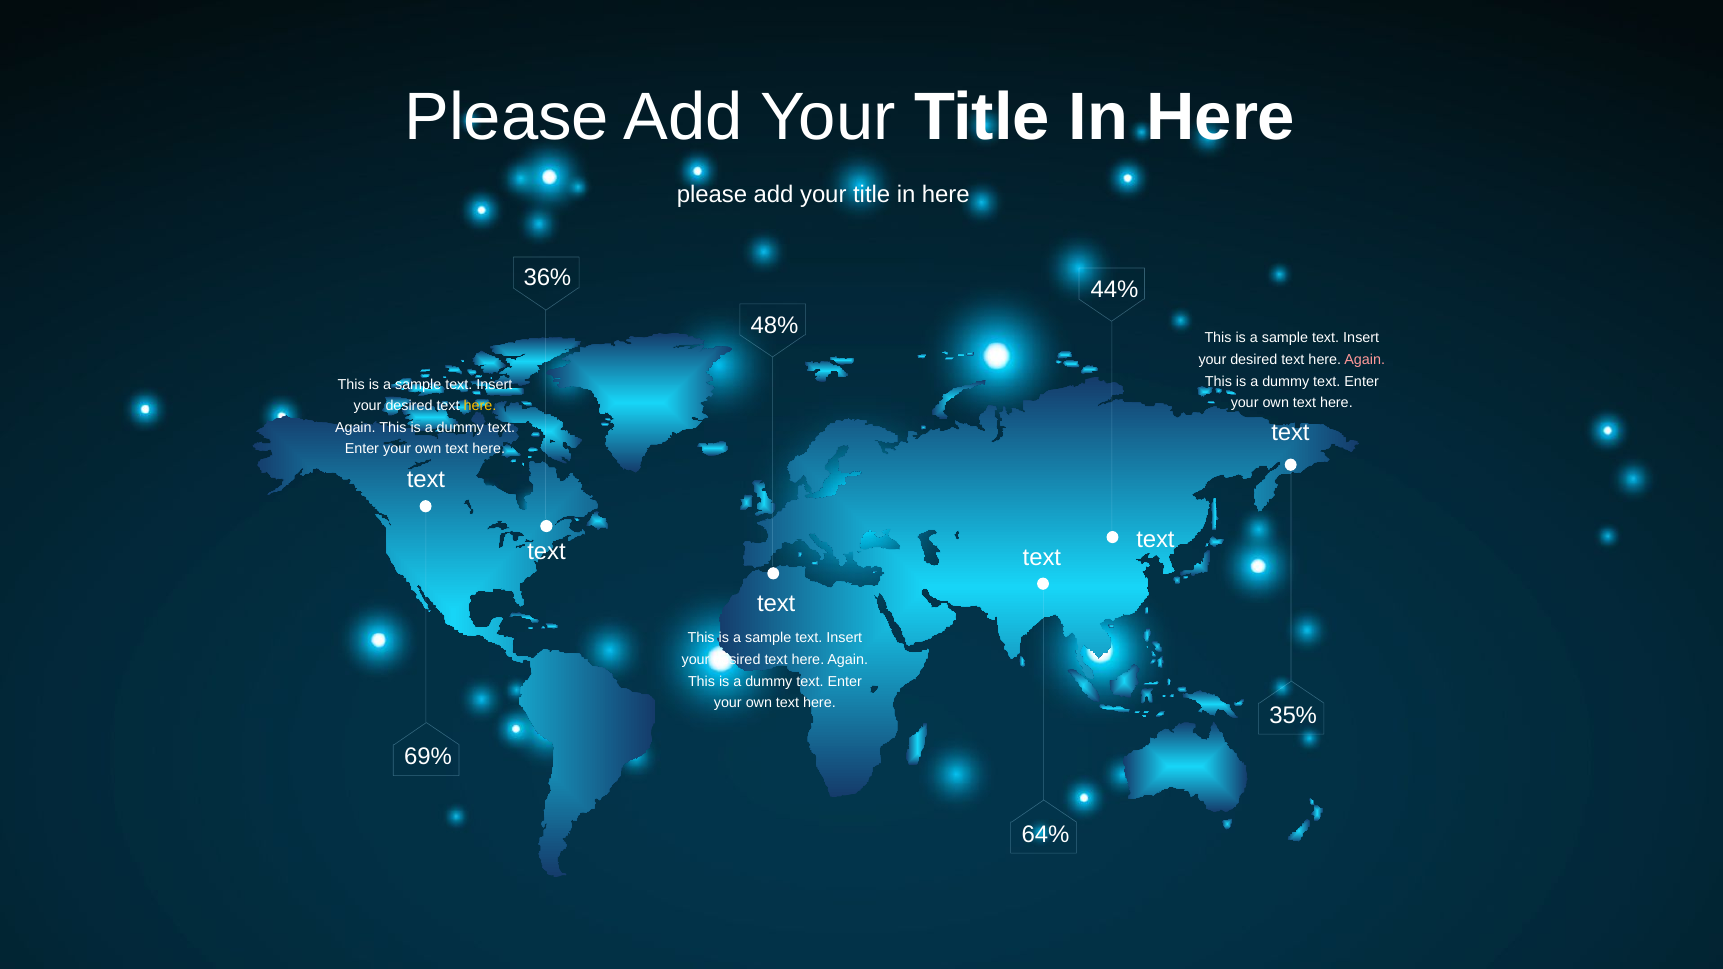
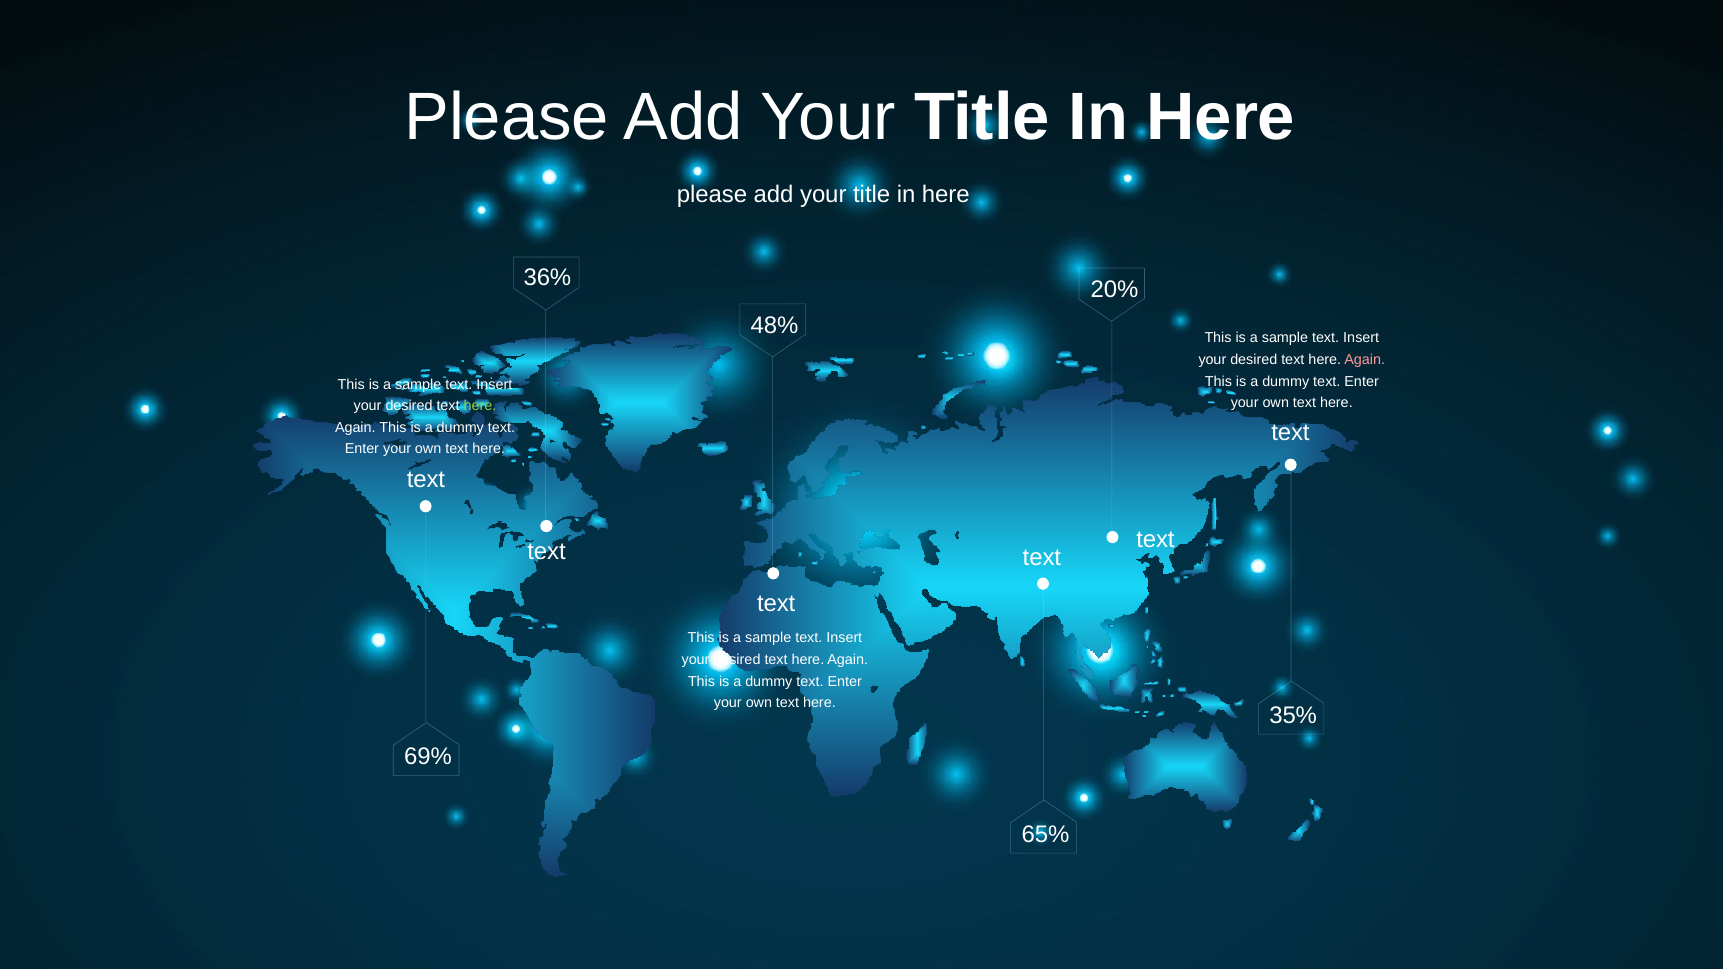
44%: 44% -> 20% (1115, 290)
here colour: yellow -> light green (480, 406)
64%: 64% -> 65% (1045, 835)
